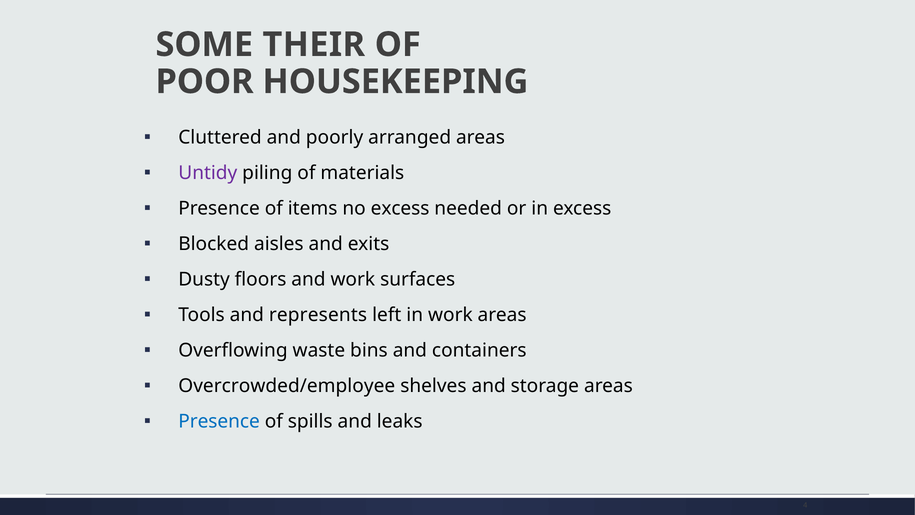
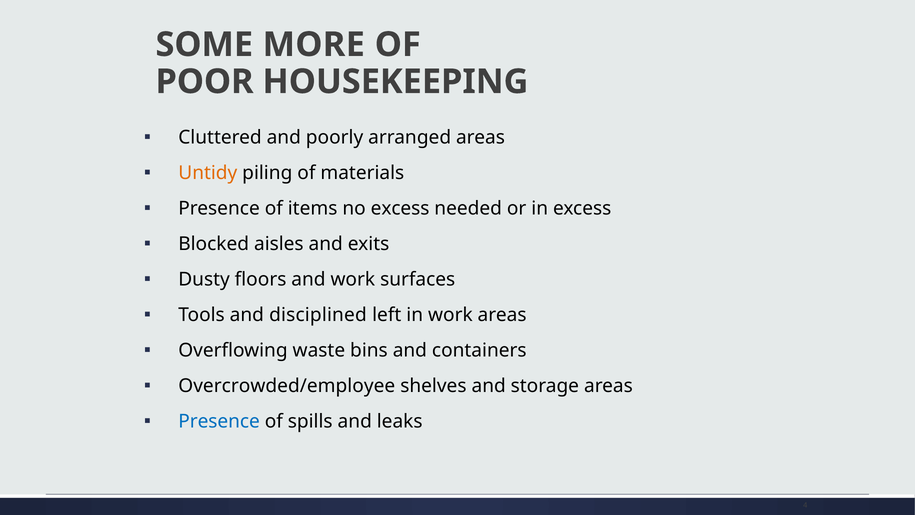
THEIR: THEIR -> MORE (314, 45)
Untidy colour: purple -> orange (208, 173)
represents: represents -> disciplined (318, 315)
